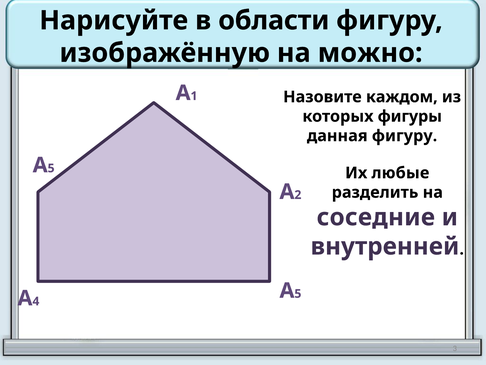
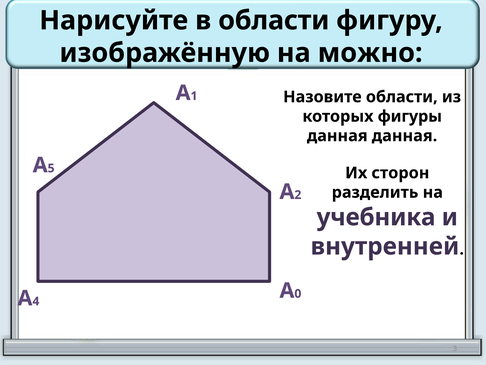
Назовите каждом: каждом -> области (402, 97)
данная фигуру: фигуру -> данная (405, 136)
любые: любые -> сторон (400, 173)
соседние: соседние -> учебника (376, 217)
5: 5 -> 0 (298, 293)
